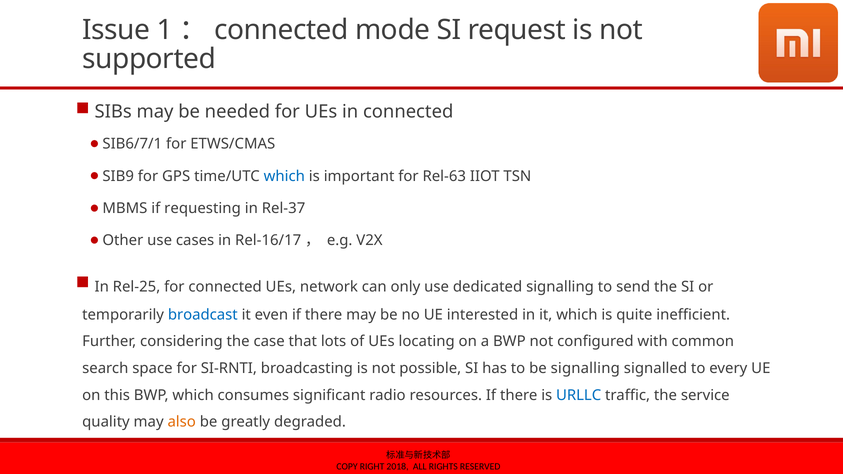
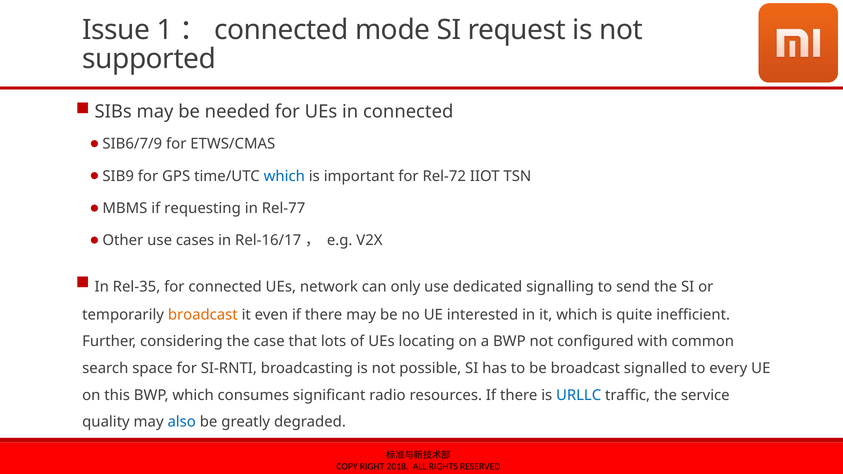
SIB6/7/1: SIB6/7/1 -> SIB6/7/9 (132, 144)
Rel-63: Rel-63 -> Rel-72 (444, 176)
Rel-37: Rel-37 -> Rel-77 (284, 208)
Rel-25: Rel-25 -> Rel-35 (137, 287)
broadcast colour: blue -> orange (203, 315)
be signalling: signalling -> broadcast (585, 368)
also colour: orange -> blue (182, 422)
